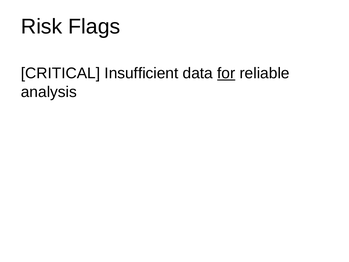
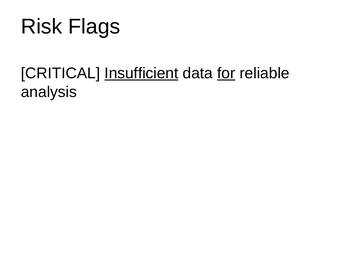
Insufficient underline: none -> present (141, 73)
